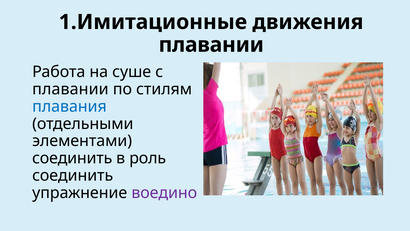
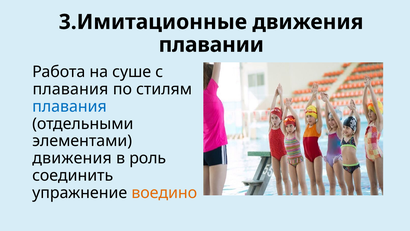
1.Имитационные: 1.Имитационные -> 3.Имитационные (153, 22)
плавании: плавании -> плавания (70, 89)
соединить: соединить -> движения (72, 158)
воедино colour: purple -> orange (164, 193)
